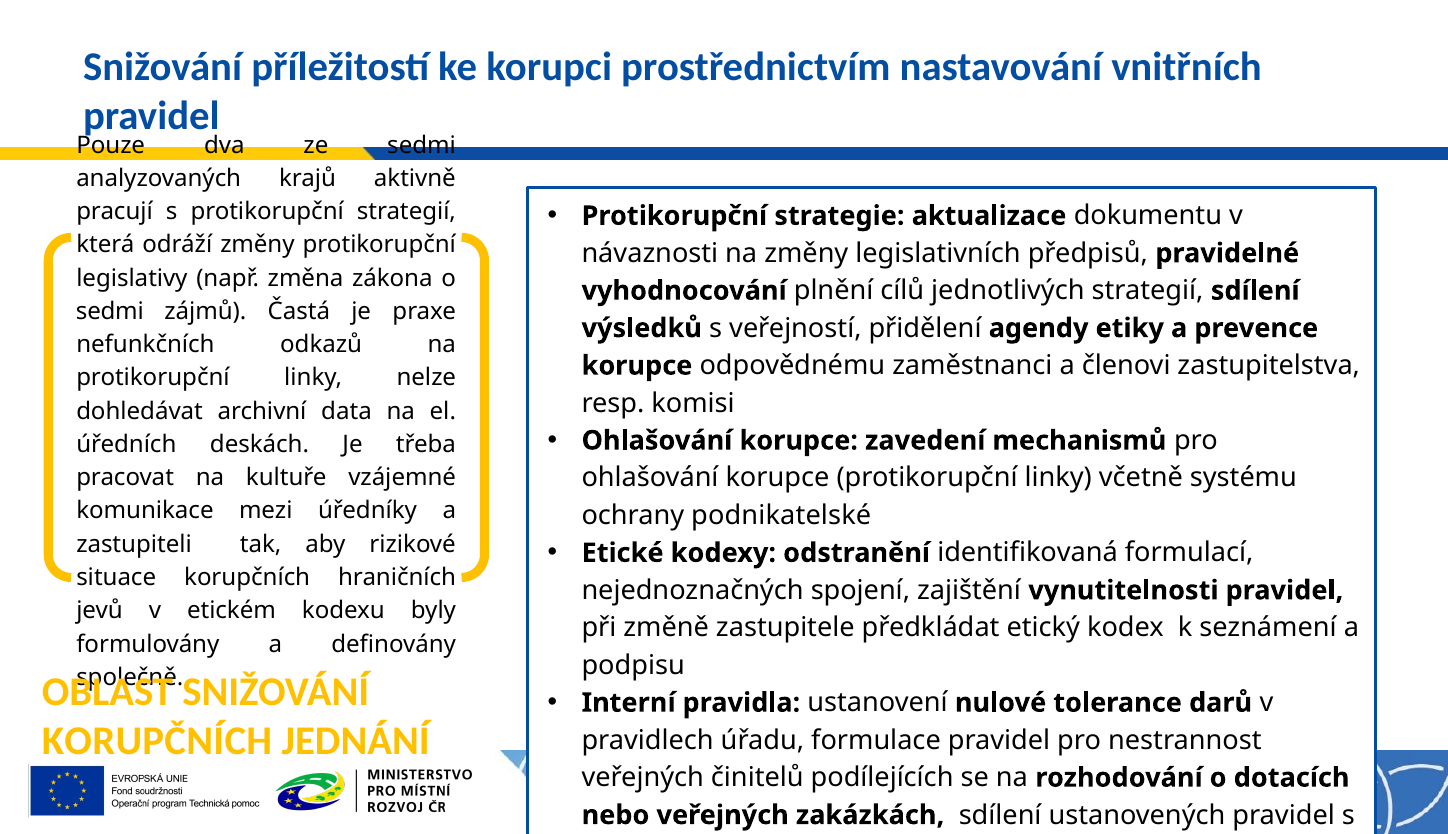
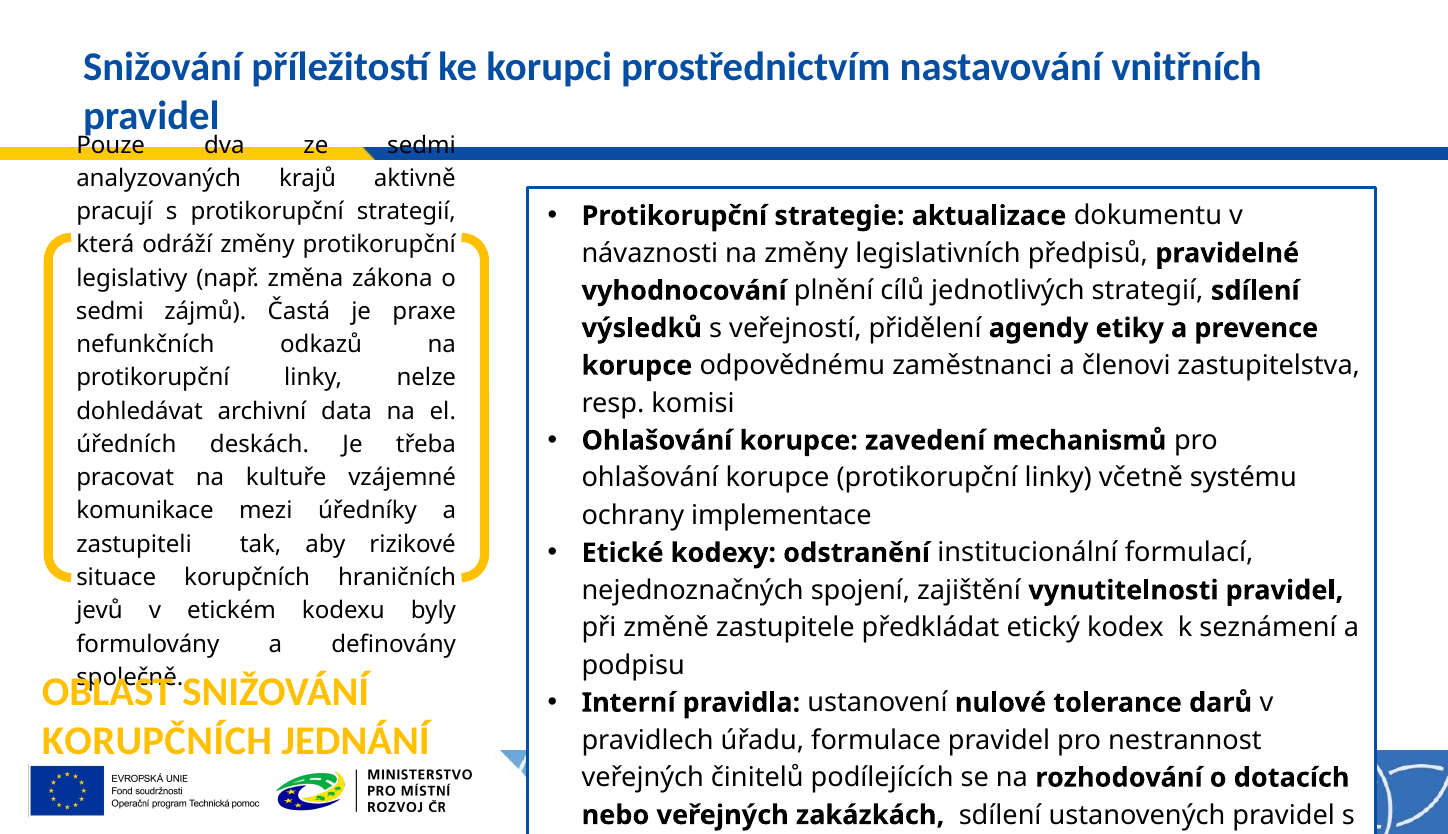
podnikatelské: podnikatelské -> implementace (781, 516)
identifikovaná: identifikovaná -> institucionální (1028, 553)
